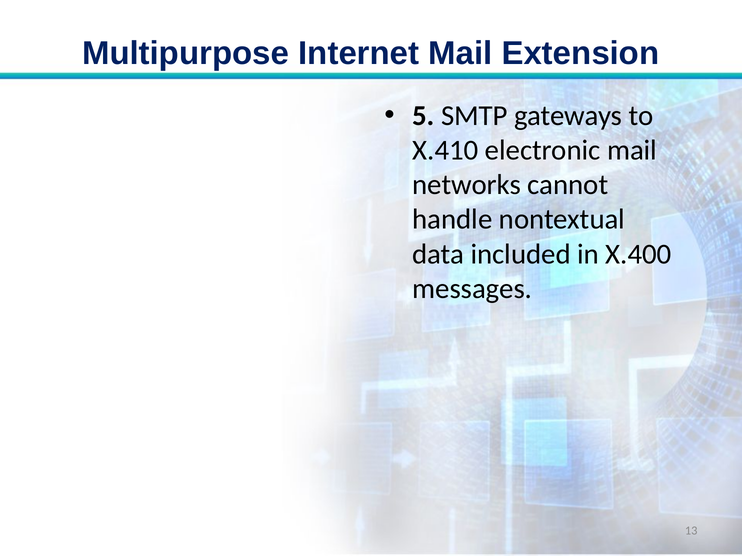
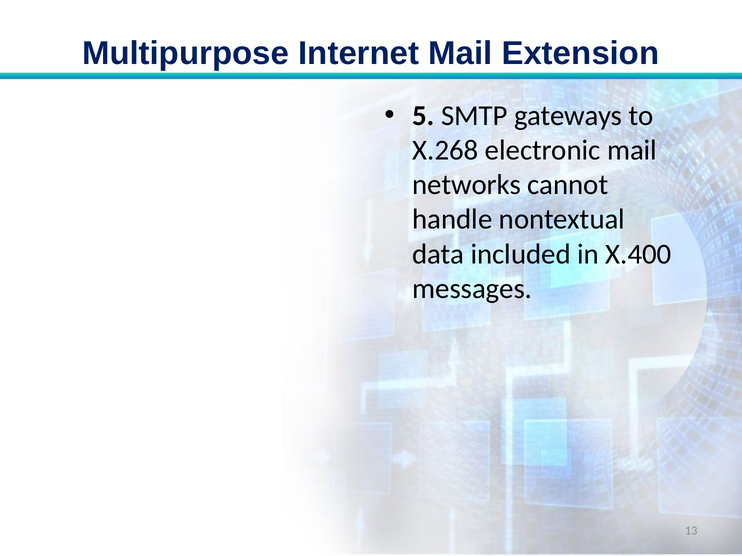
X.410: X.410 -> X.268 (445, 150)
